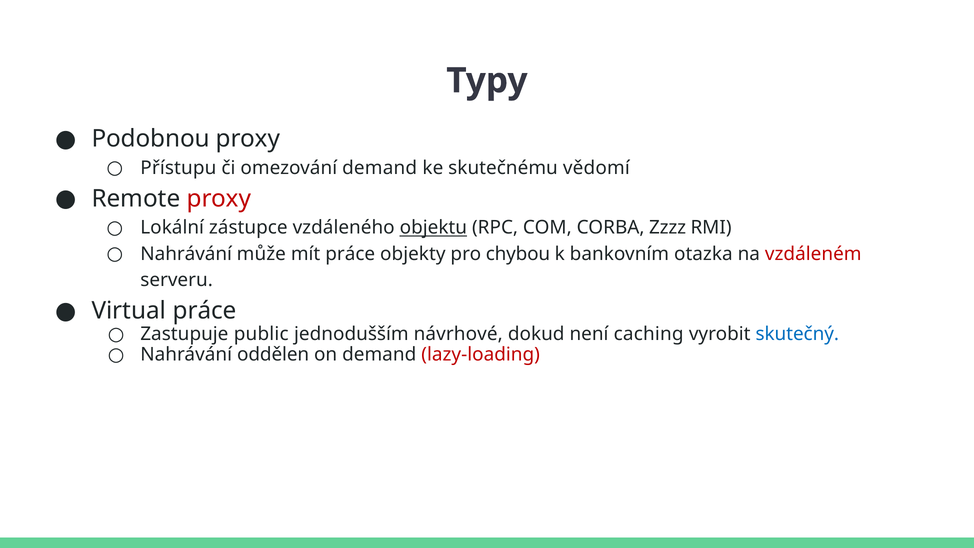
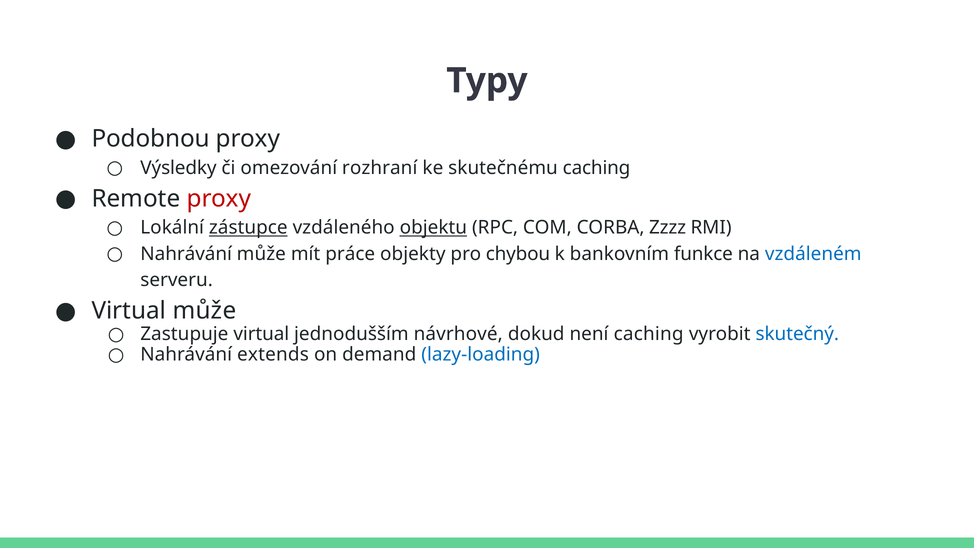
Přístupu: Přístupu -> Výsledky (178, 168)
omezování demand: demand -> rozhraní (380, 168)
skutečnému vědomí: vědomí -> caching (597, 168)
zástupce underline: none -> present (248, 228)
otazka: otazka -> funkce (703, 254)
vzdáleném colour: red -> blue (813, 254)
Virtual práce: práce -> může (205, 311)
Zastupuje public: public -> virtual (261, 334)
oddělen: oddělen -> extends (273, 354)
lazy-loading colour: red -> blue (481, 354)
